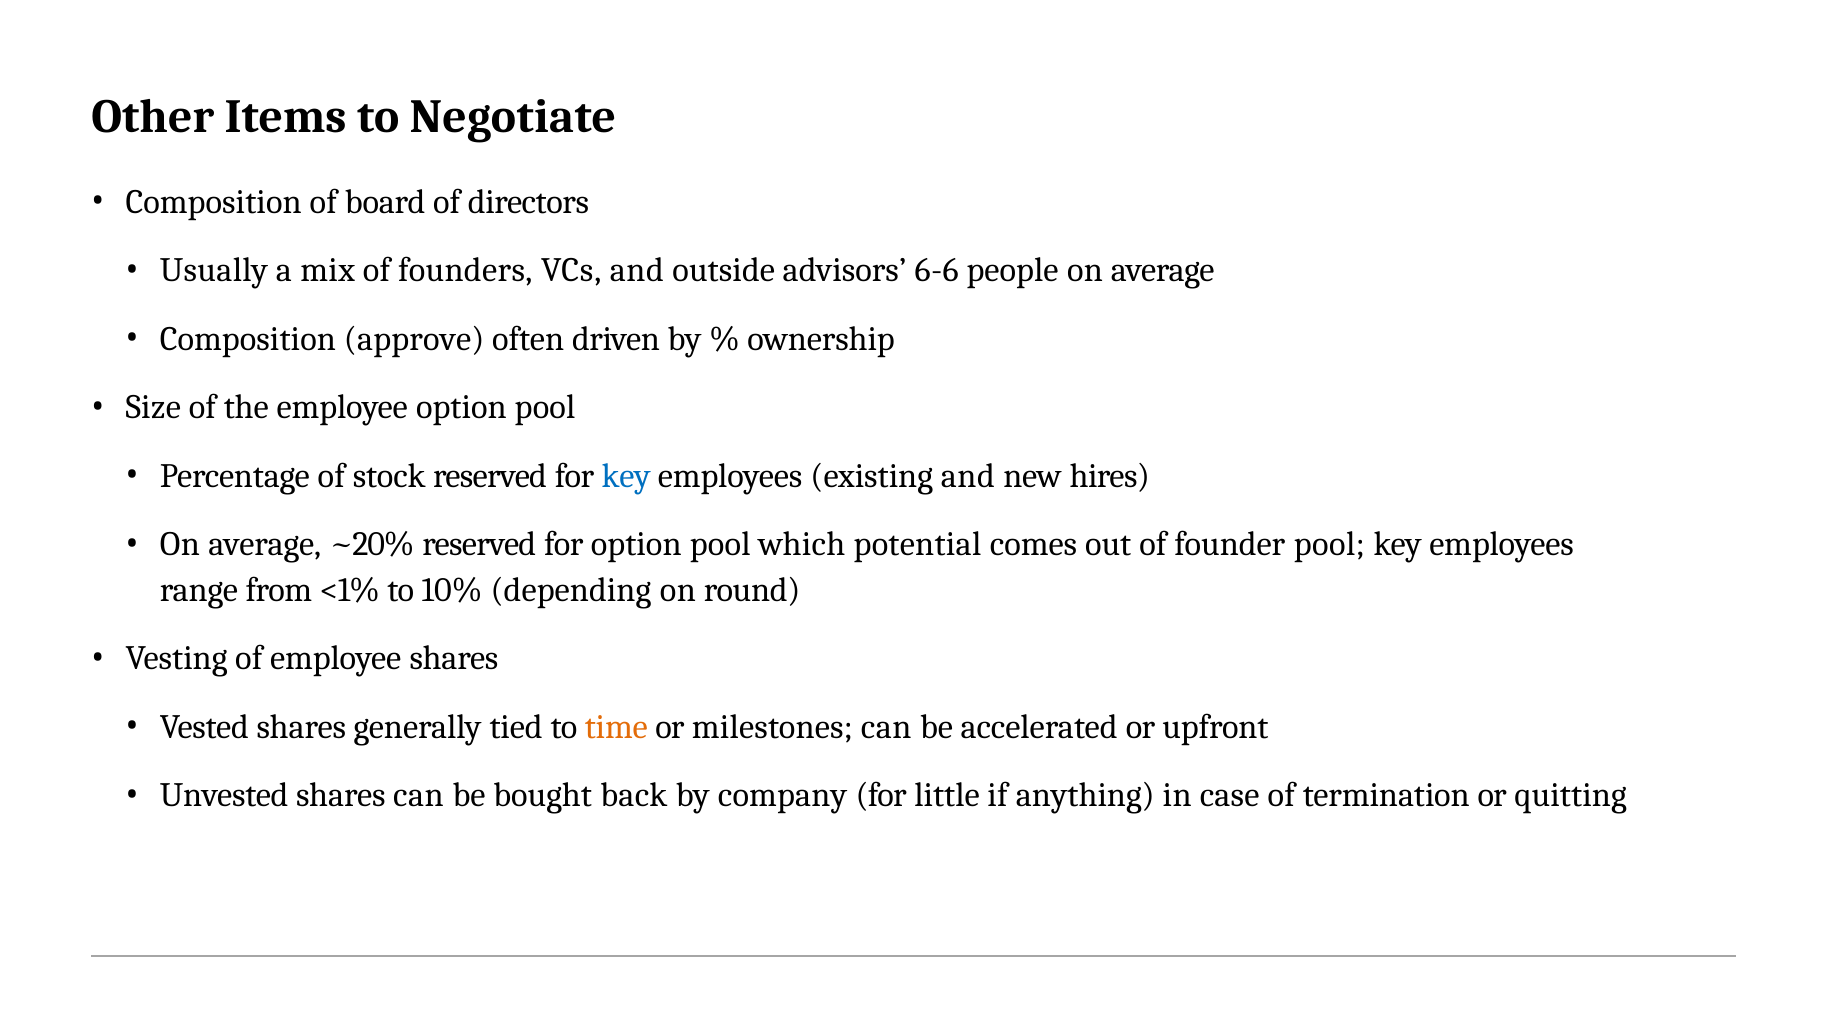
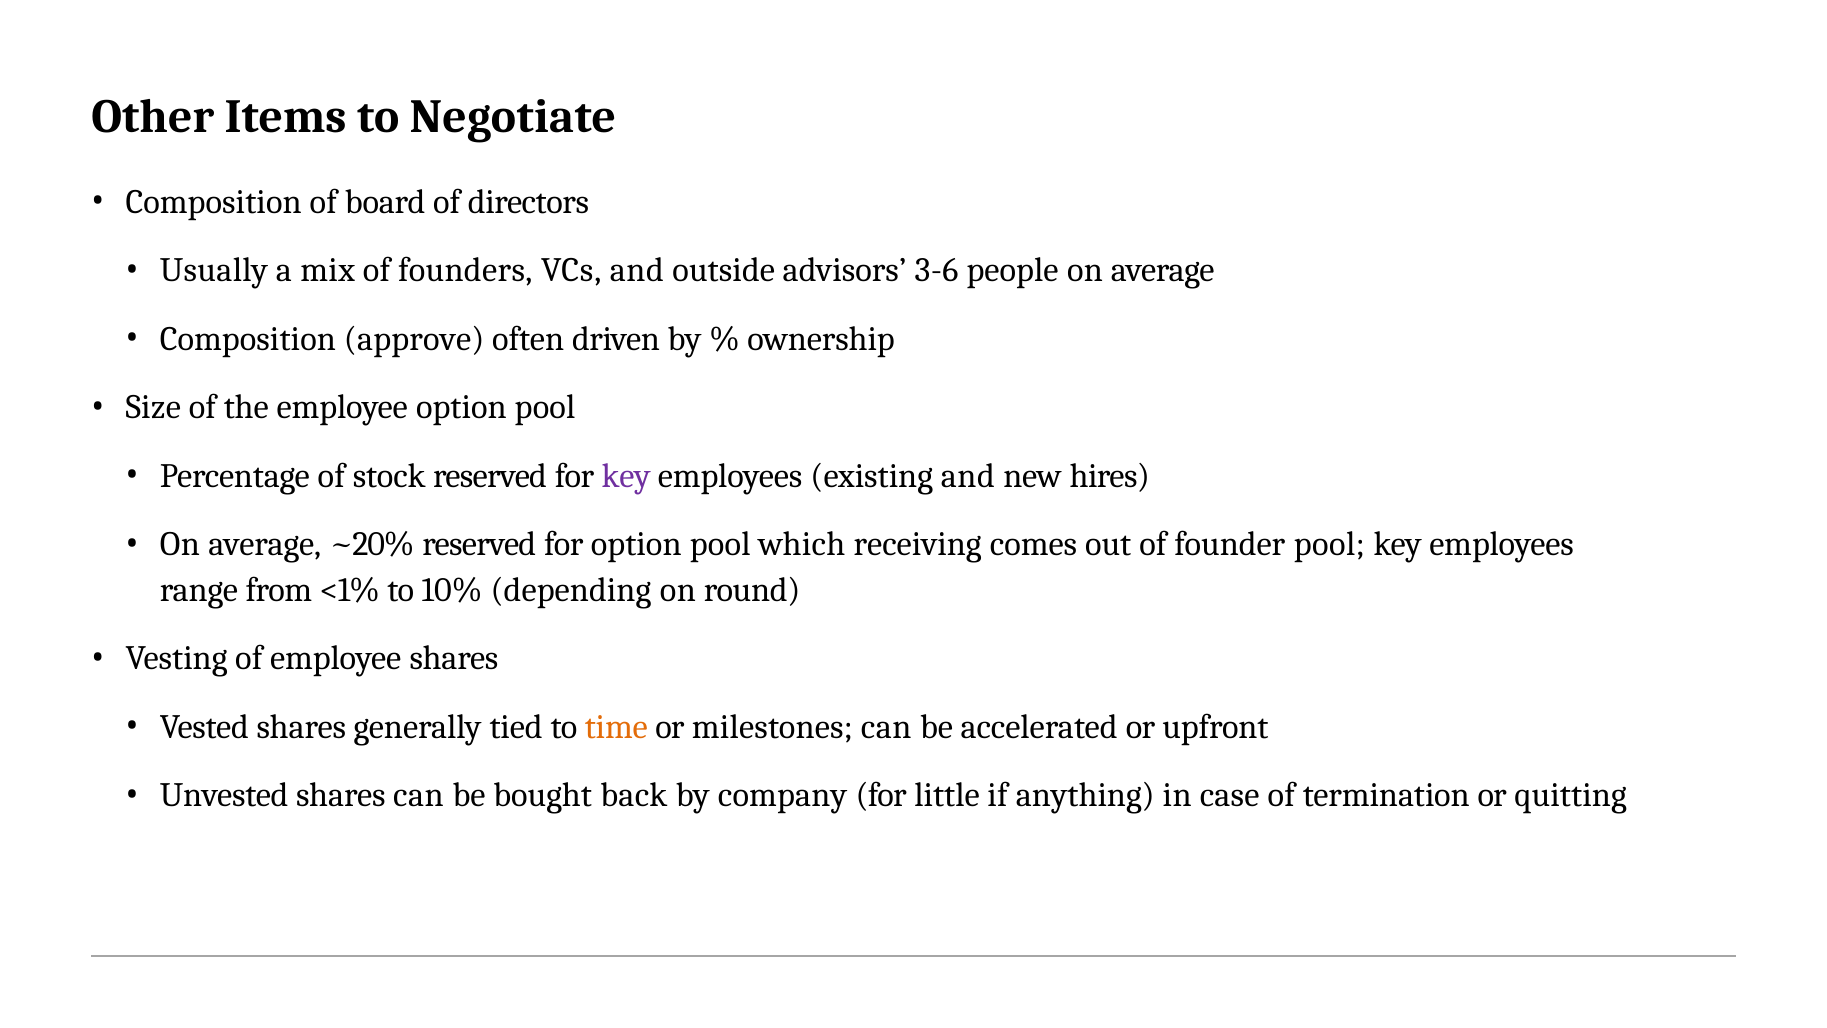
6-6: 6-6 -> 3-6 (937, 270)
key colour: blue -> purple (626, 476)
potential: potential -> receiving (918, 544)
